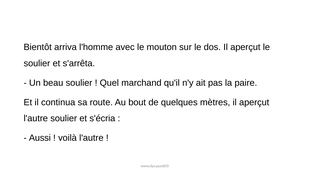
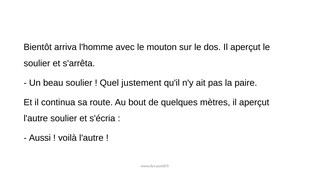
marchand: marchand -> justement (141, 83)
